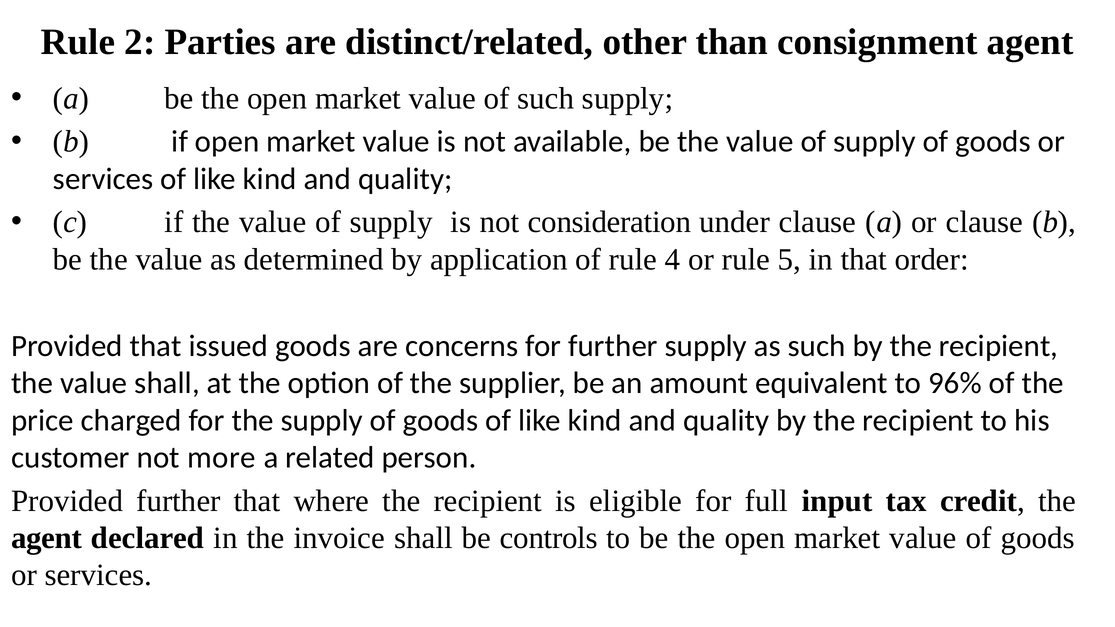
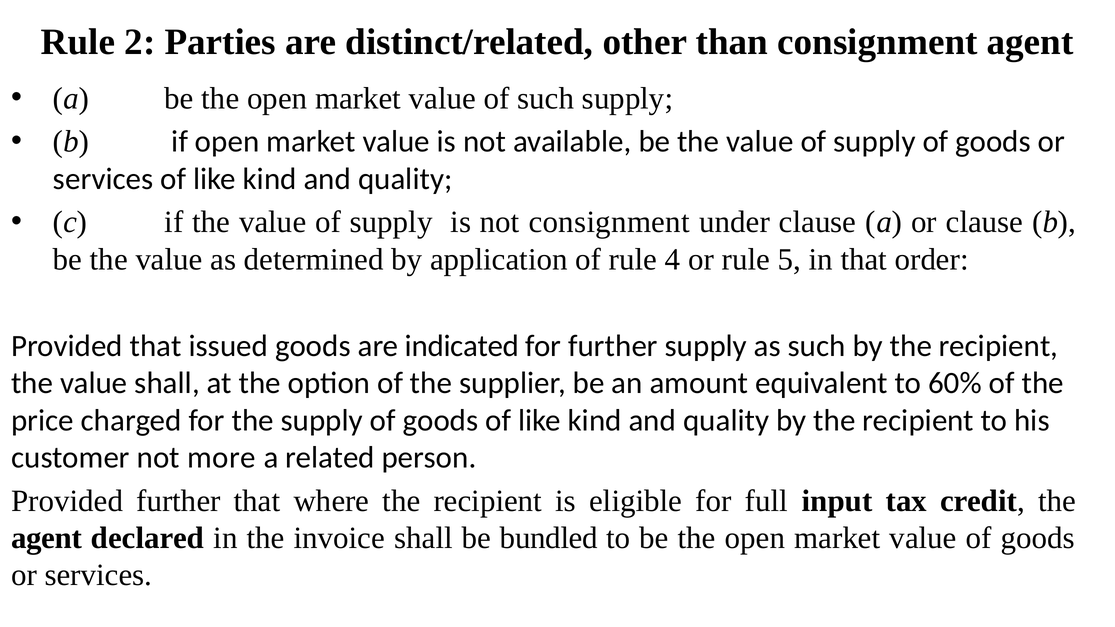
not consideration: consideration -> consignment (609, 222)
concerns: concerns -> indicated (462, 346)
96%: 96% -> 60% (955, 383)
controls: controls -> bundled (549, 538)
